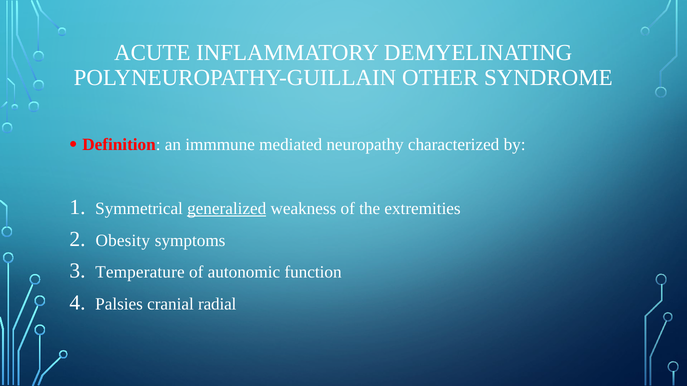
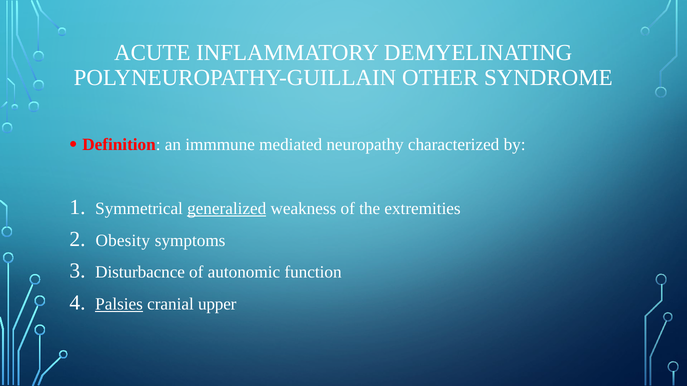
Temperature: Temperature -> Disturbacnce (140, 273)
Palsies underline: none -> present (119, 304)
radial: radial -> upper (217, 304)
